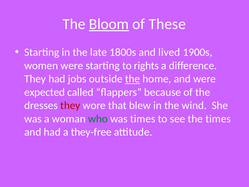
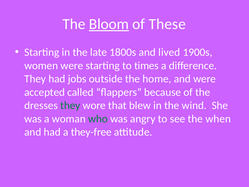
rights: rights -> times (146, 66)
the underline: present -> none (133, 79)
expected: expected -> accepted (45, 92)
they colour: red -> green (70, 105)
was times: times -> angry (143, 119)
the times: times -> when (218, 119)
